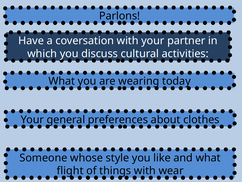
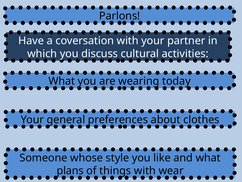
flight: flight -> plans (70, 170)
